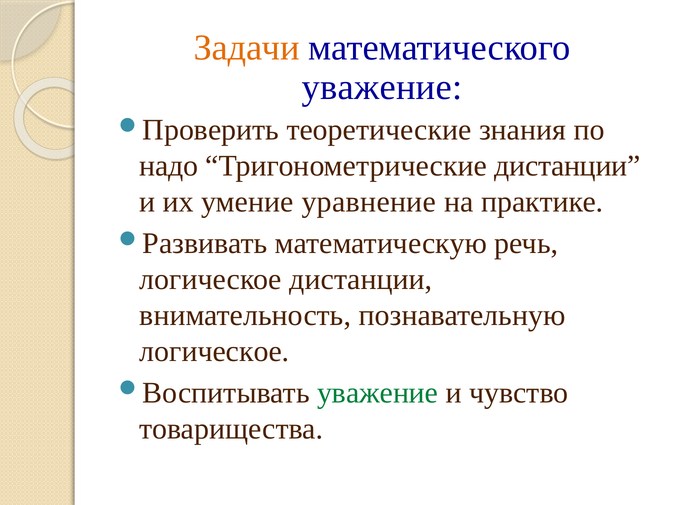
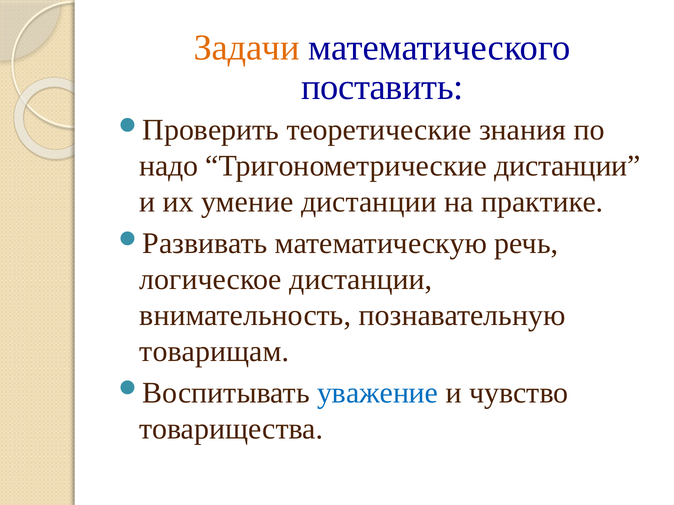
уважение: уважение -> поставить (382, 87)
умение уравнение: уравнение -> дистанции (369, 202)
логическое: логическое -> товарищам (214, 352)
уважение colour: green -> blue (378, 393)
